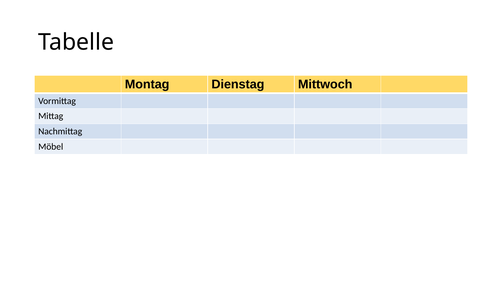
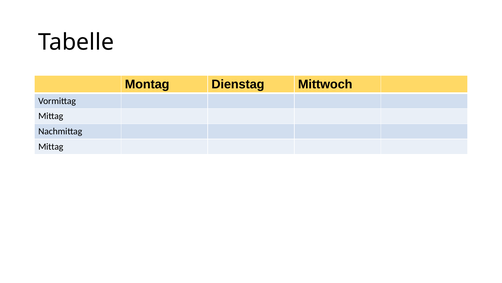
Möbel: Möbel -> Mittag (51, 146)
